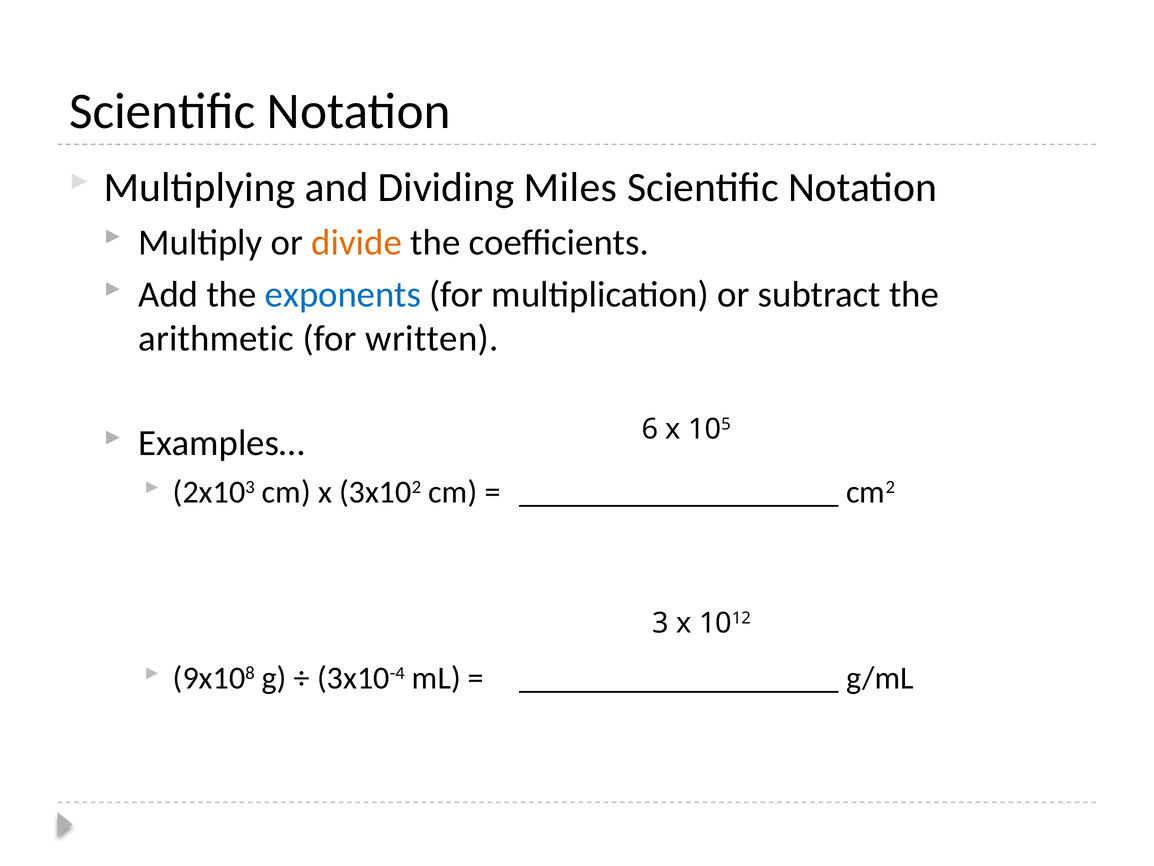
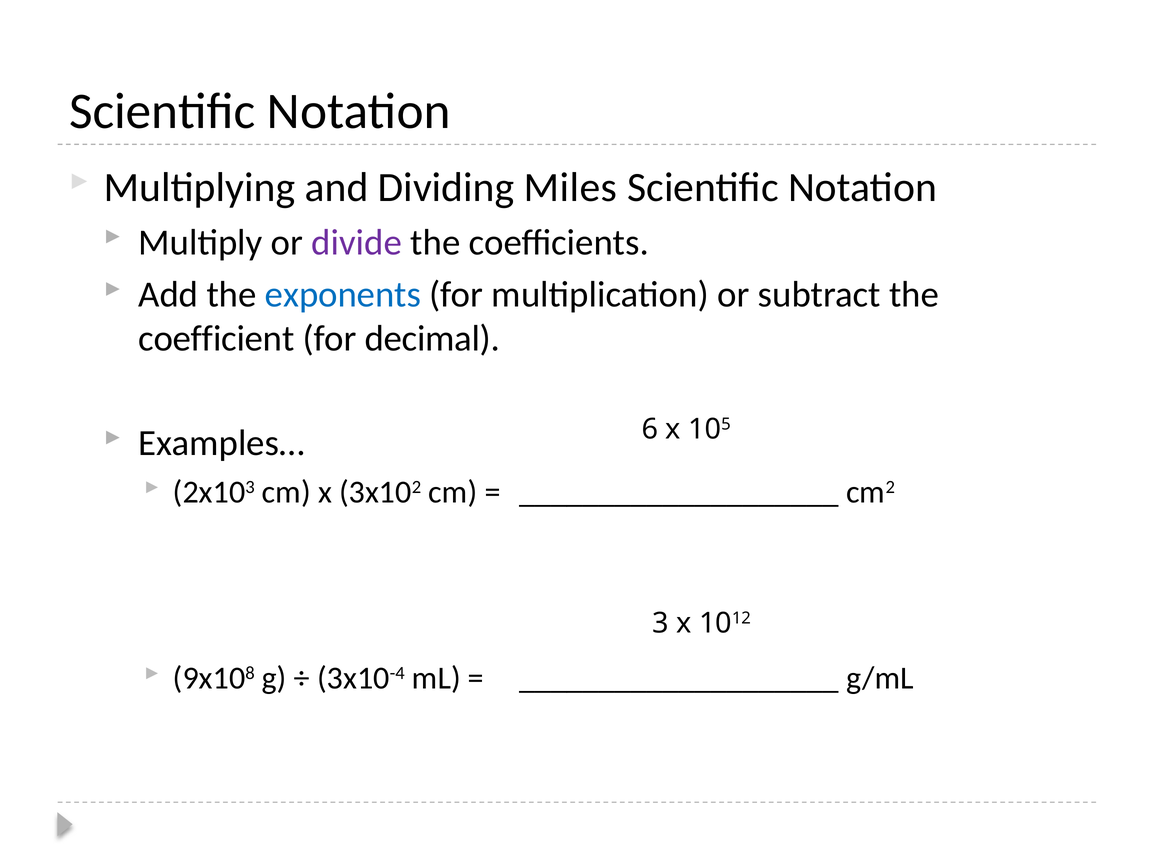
divide colour: orange -> purple (357, 242)
arithmetic: arithmetic -> coefficient (216, 339)
written: written -> decimal (432, 339)
